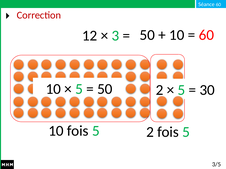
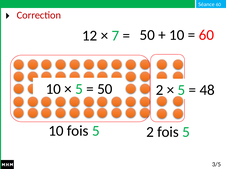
3: 3 -> 7 (115, 36)
30: 30 -> 48 (207, 90)
